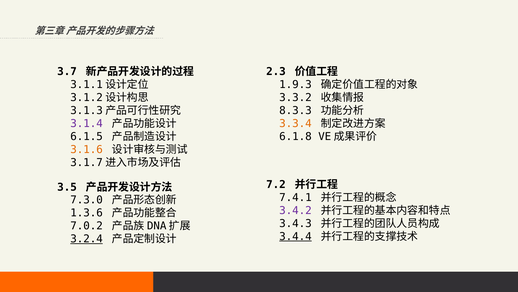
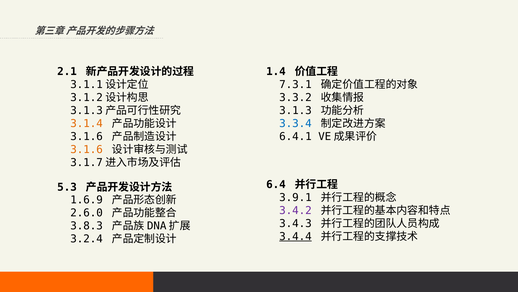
3.7: 3.7 -> 2.1 (67, 71)
2.3: 2.3 -> 1.4 (276, 71)
1.9.3: 1.9.3 -> 7.3.1 (295, 84)
8.3.3: 8.3.3 -> 3.1.3 (295, 110)
3.1.4 colour: purple -> orange (87, 123)
3.3.4 colour: orange -> blue (295, 123)
6.1.5: 6.1.5 -> 3.1.6 (87, 136)
6.1.8: 6.1.8 -> 6.4.1 (295, 136)
7.2: 7.2 -> 6.4 (276, 184)
3.5: 3.5 -> 5.3 (67, 187)
7.4.1: 7.4.1 -> 3.9.1 (295, 197)
7.3.0: 7.3.0 -> 1.6.9 (87, 200)
1.3.6: 1.3.6 -> 2.6.0 (87, 213)
7.0.2: 7.0.2 -> 3.8.3 (87, 226)
3.2.4 underline: present -> none (87, 239)
